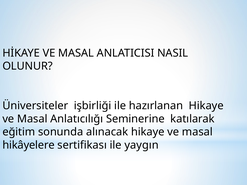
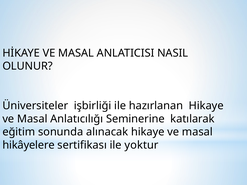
yaygın: yaygın -> yoktur (142, 145)
